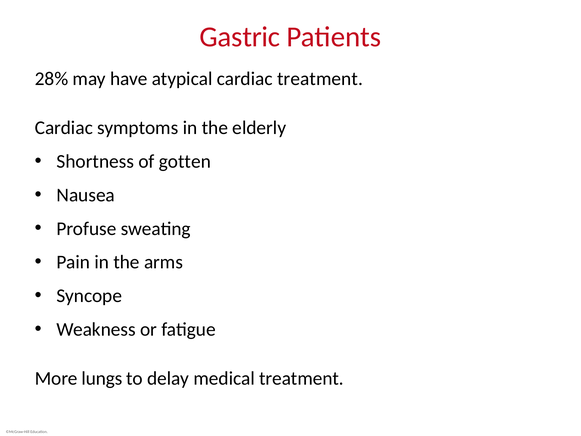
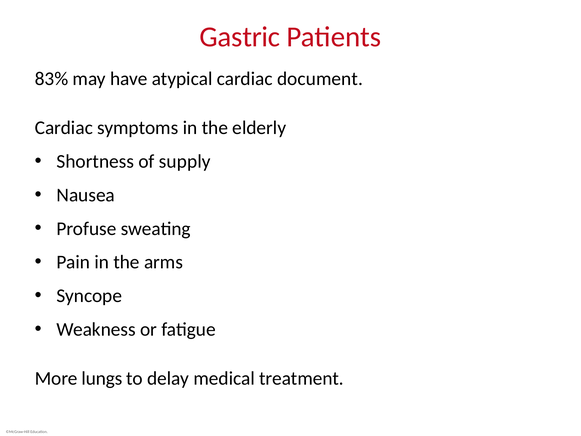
28%: 28% -> 83% (51, 79)
cardiac treatment: treatment -> document (320, 79)
gotten: gotten -> supply (185, 161)
